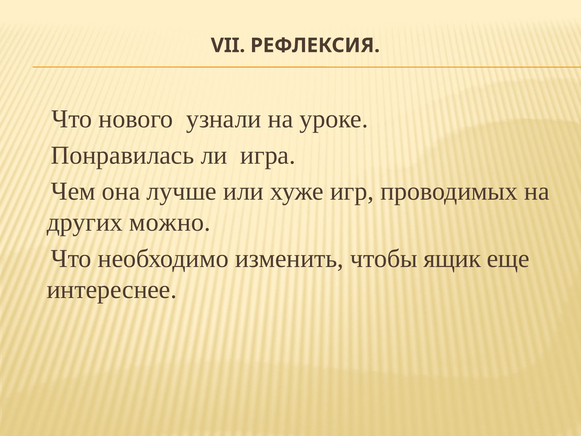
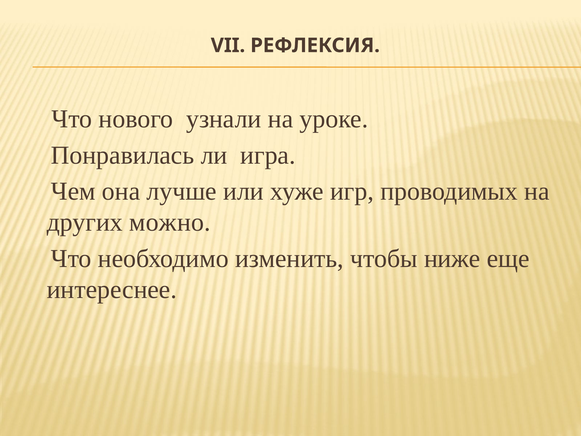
ящик: ящик -> ниже (452, 258)
